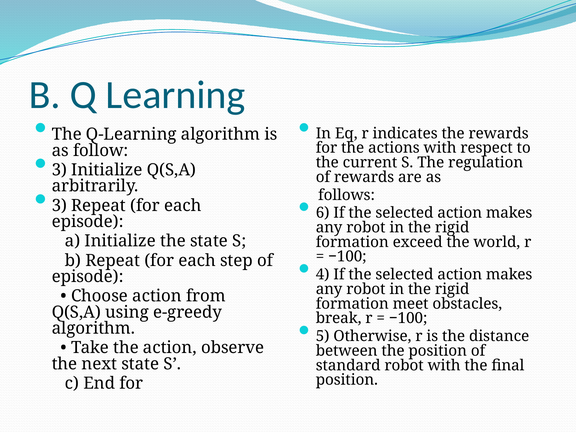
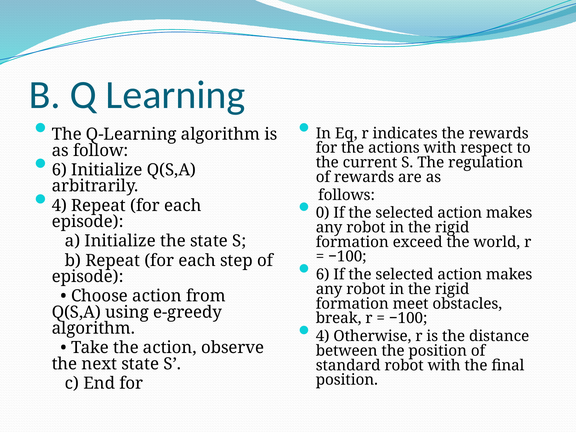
3: 3 -> 6 (59, 170)
3: 3 -> 4 (59, 205)
6: 6 -> 0 (323, 213)
4: 4 -> 6 (323, 275)
5: 5 -> 4 (323, 336)
